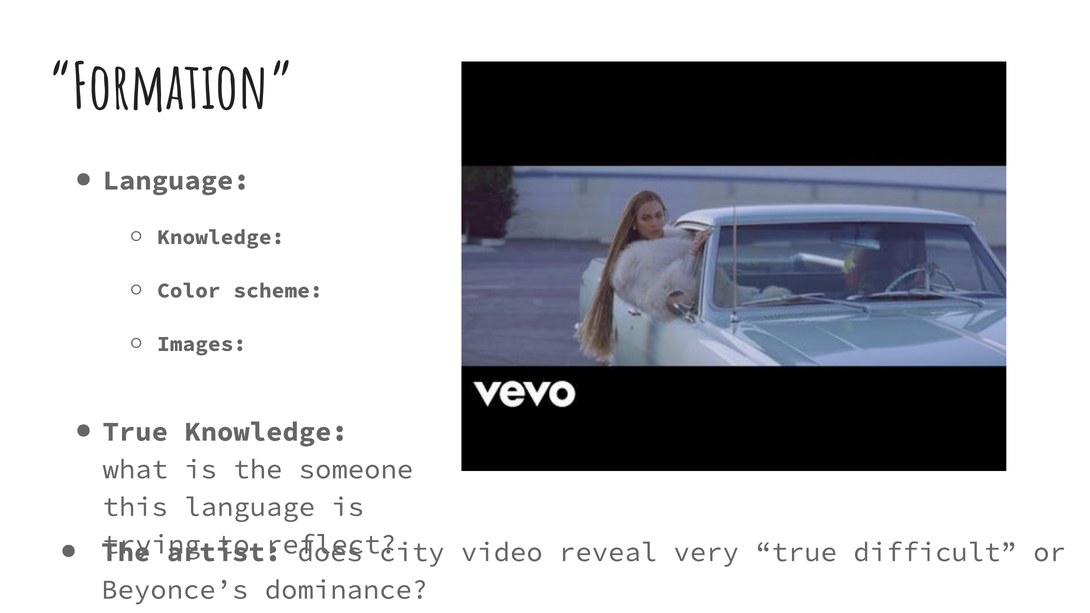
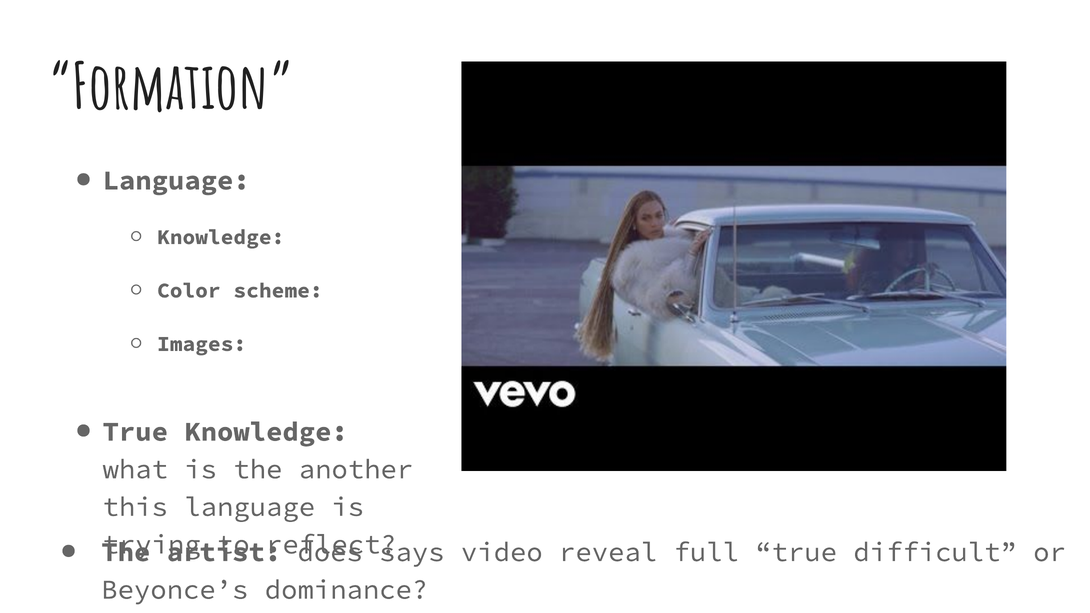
someone: someone -> another (356, 469)
city: city -> says (412, 552)
very: very -> full (706, 552)
